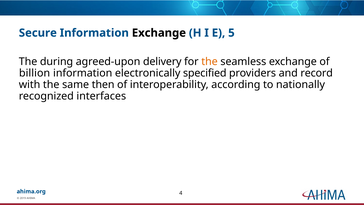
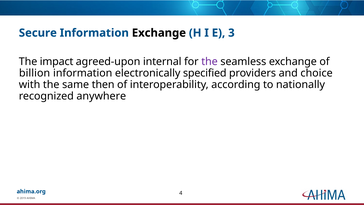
5: 5 -> 3 (231, 33)
during: during -> impact (57, 62)
delivery: delivery -> internal (162, 62)
the colour: orange -> purple (210, 62)
record: record -> choice (317, 73)
interfaces: interfaces -> anywhere (101, 96)
